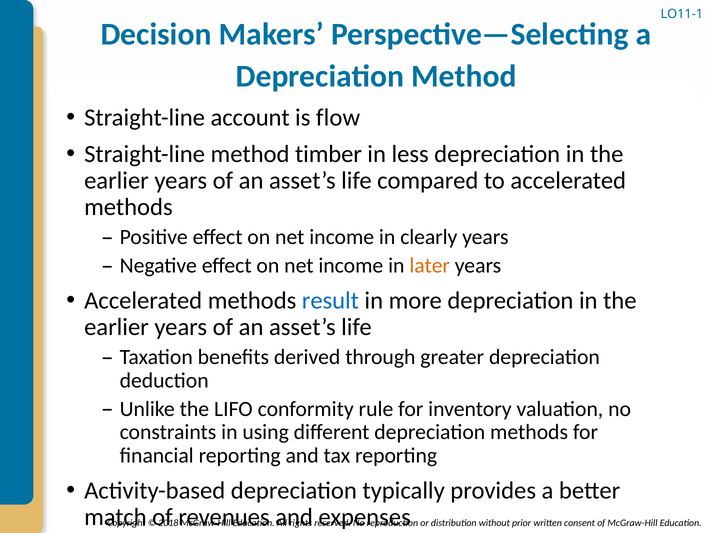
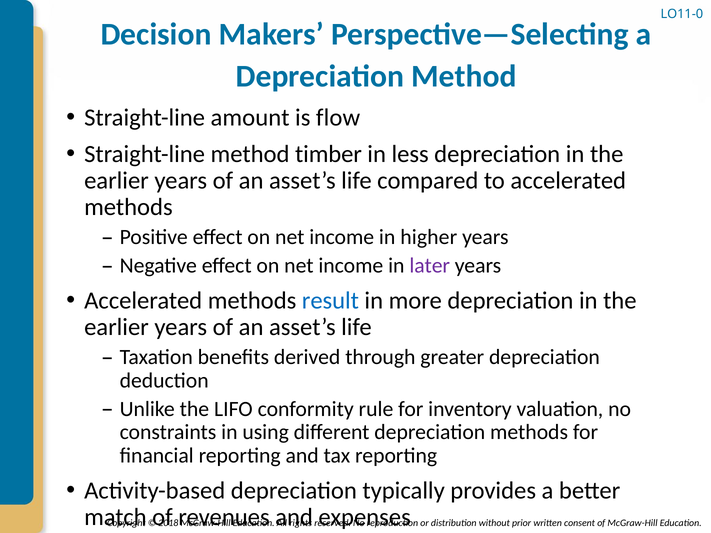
LO11-1: LO11-1 -> LO11-0 (682, 14)
account: account -> amount (250, 117)
clearly: clearly -> higher (429, 237)
later colour: orange -> purple (430, 266)
